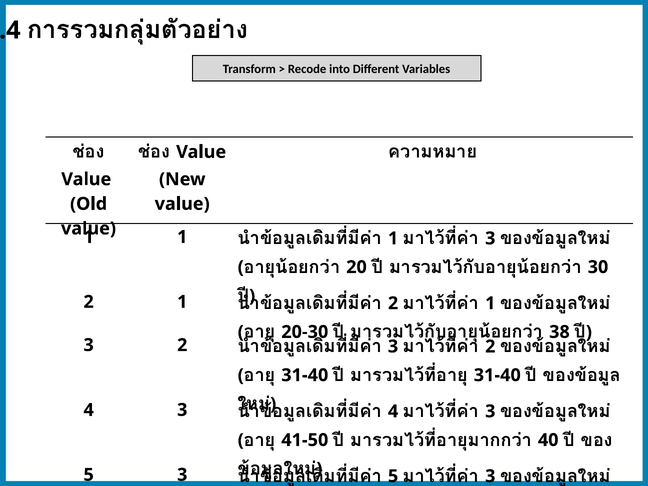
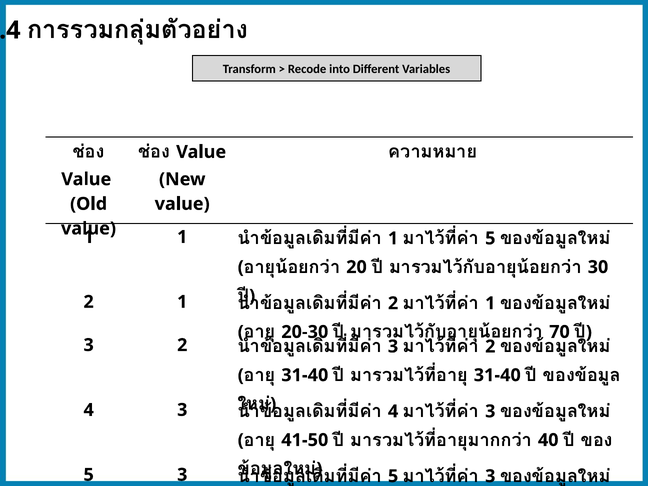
3: 3 -> 5 (490, 238)
38: 38 -> 70 (559, 332)
